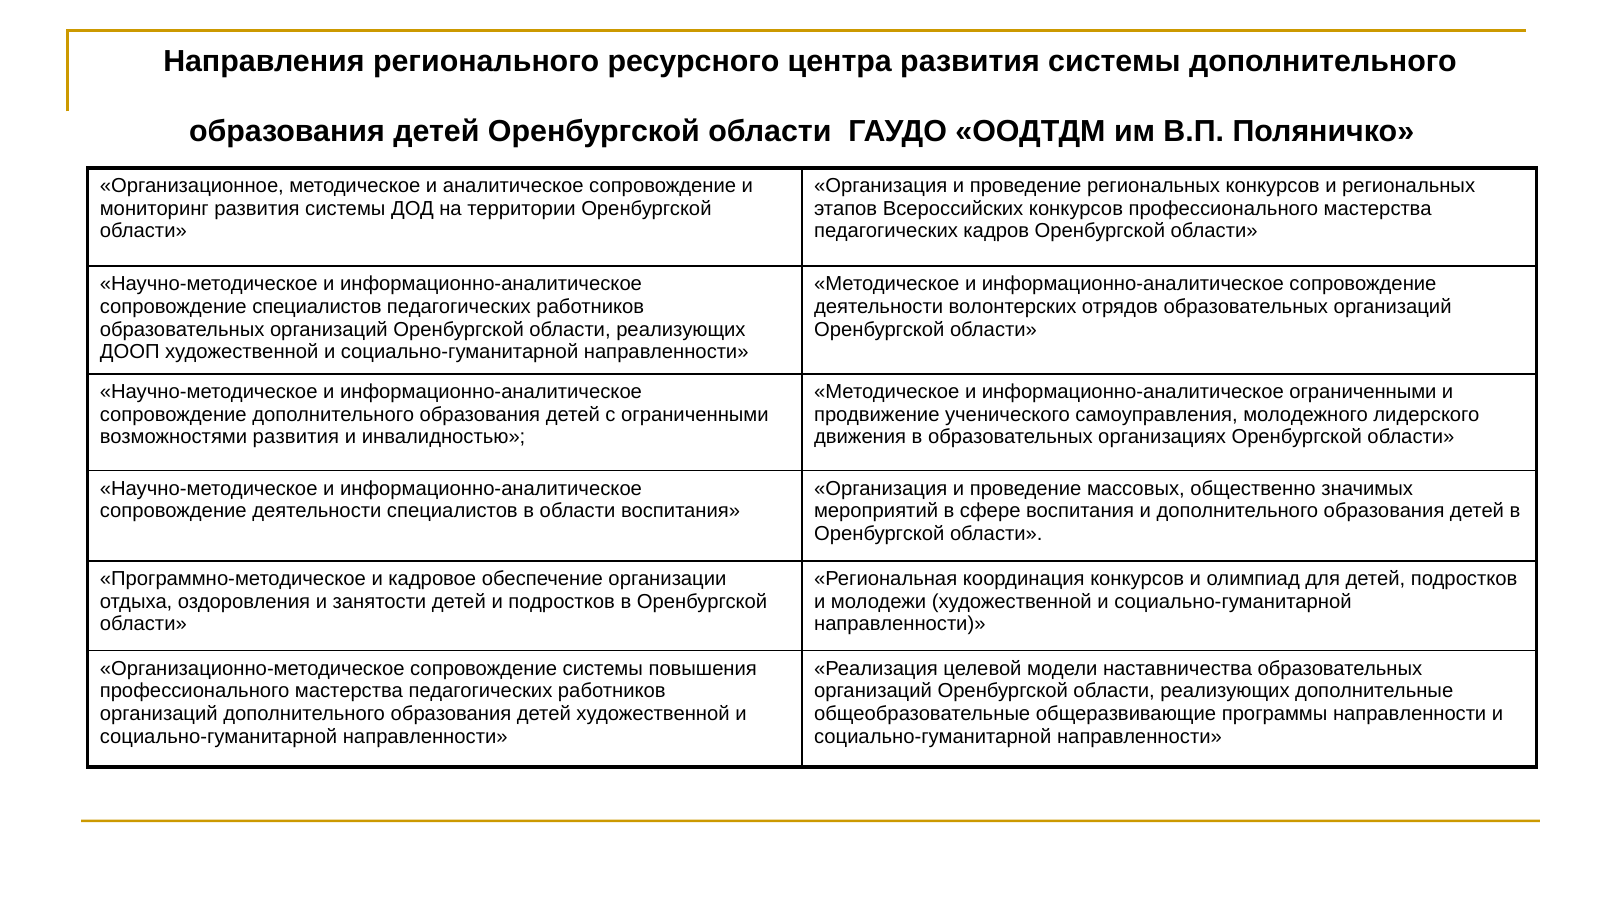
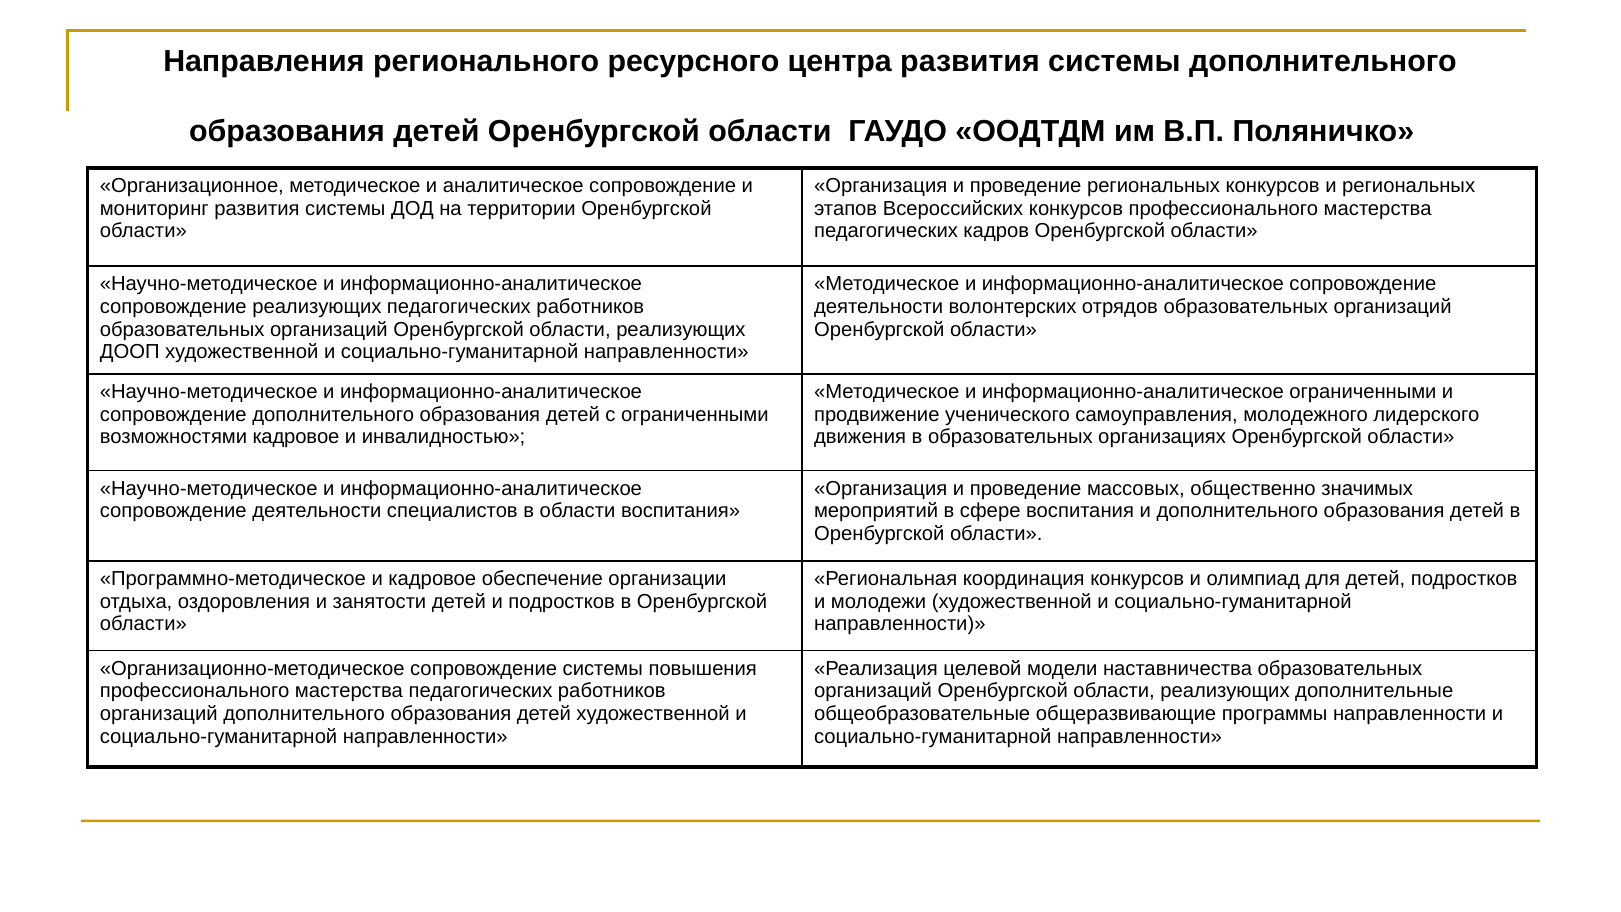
сопровождение специалистов: специалистов -> реализующих (317, 307)
возможностями развития: развития -> кадровое (296, 437)
